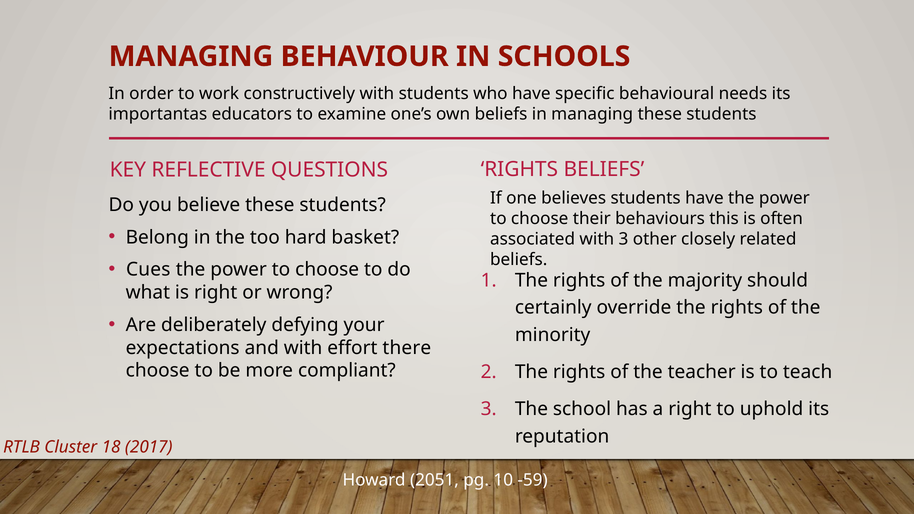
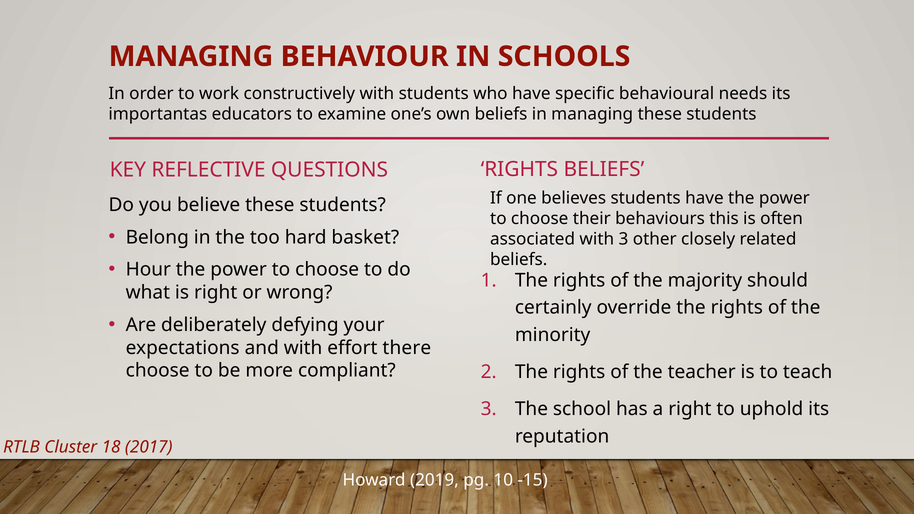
Cues: Cues -> Hour (148, 270)
2051: 2051 -> 2019 (434, 480)
-59: -59 -> -15 (533, 480)
